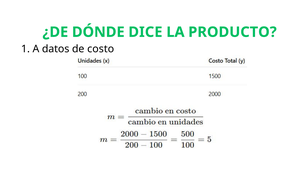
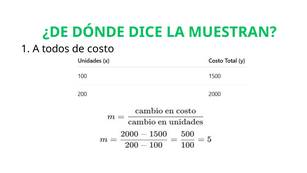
PRODUCTO: PRODUCTO -> MUESTRAN (232, 32)
datos: datos -> todos (56, 49)
